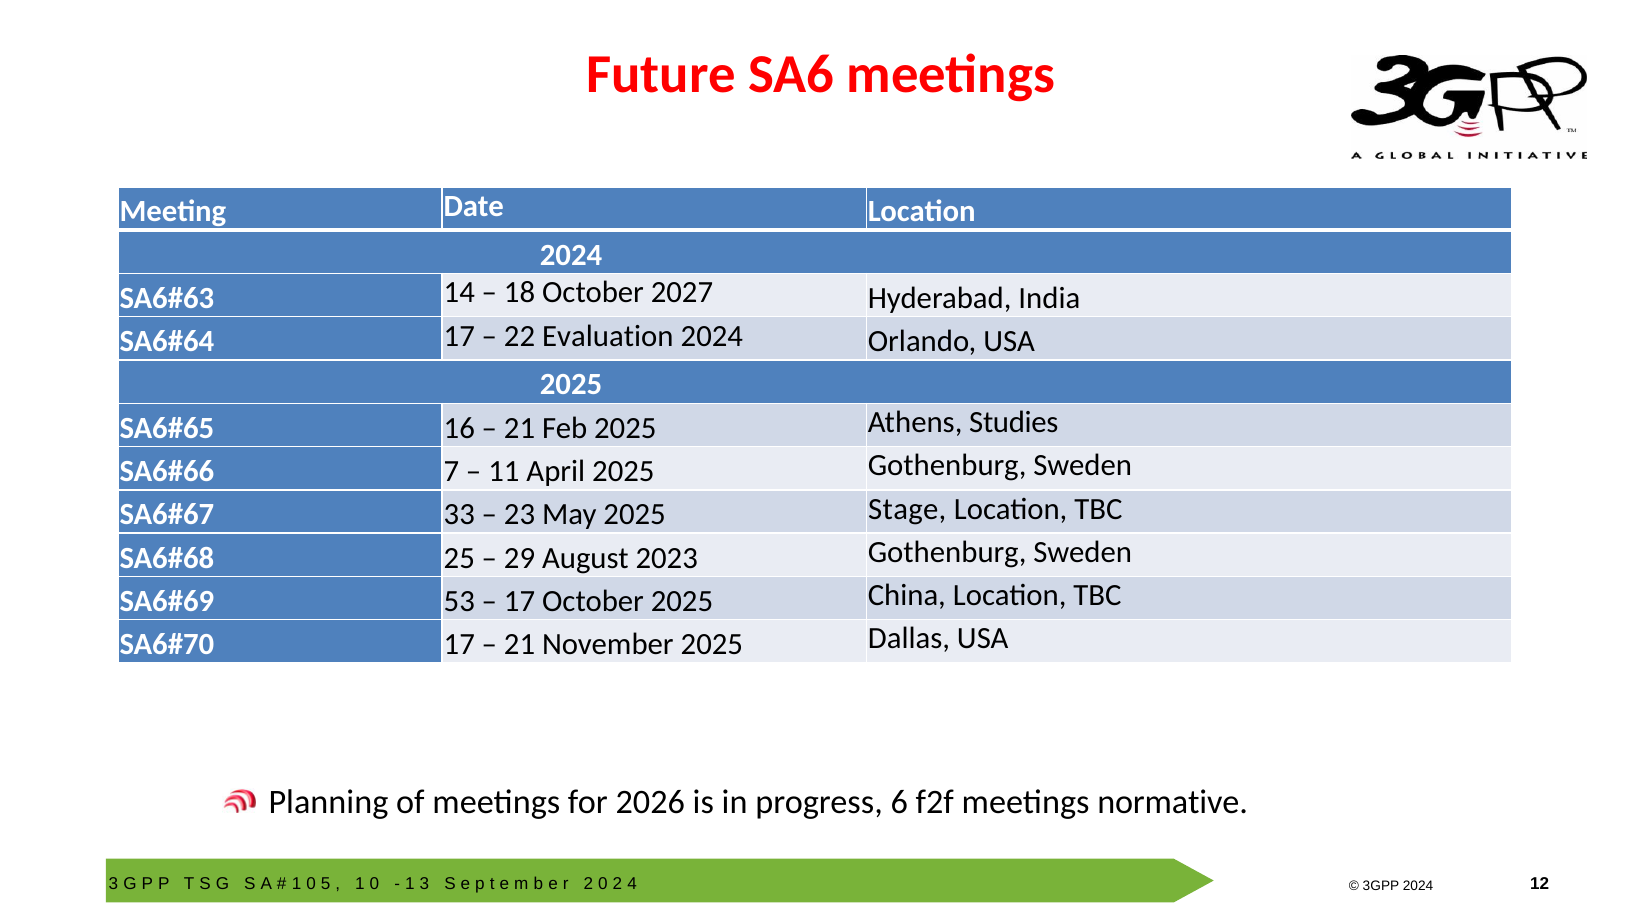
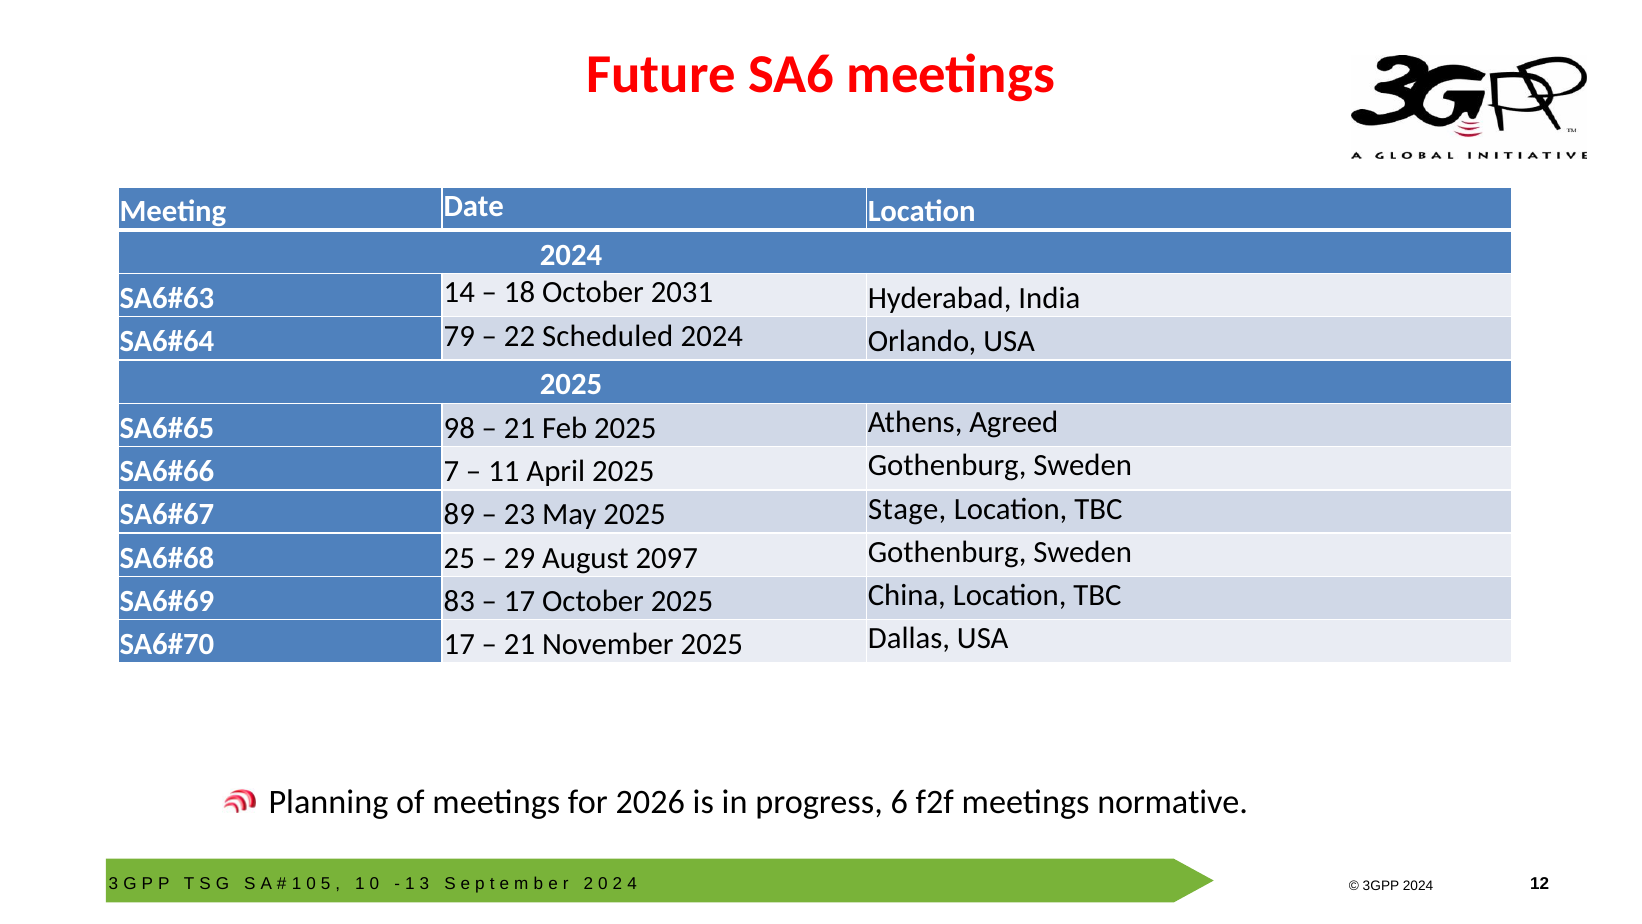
2027: 2027 -> 2031 (682, 293)
17: 17 -> 79 (459, 336)
Evaluation: Evaluation -> Scheduled (608, 336)
16: 16 -> 98 (459, 428)
Studies: Studies -> Agreed (1014, 422)
33: 33 -> 89 (459, 514)
2023: 2023 -> 2097 (667, 558)
53: 53 -> 83 (459, 601)
